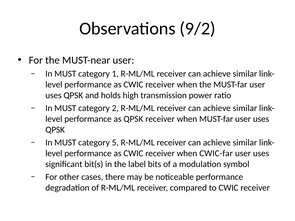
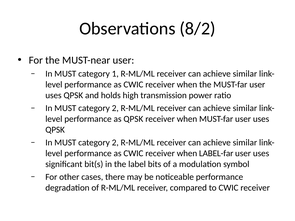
9/2: 9/2 -> 8/2 (198, 29)
5: 5 -> 2 (115, 143)
CWIC-far: CWIC-far -> LABEL-far (216, 153)
